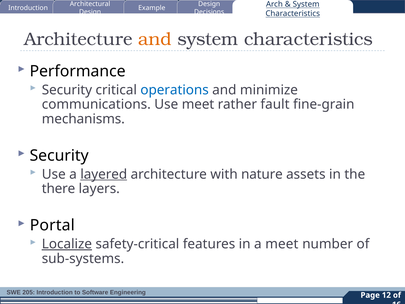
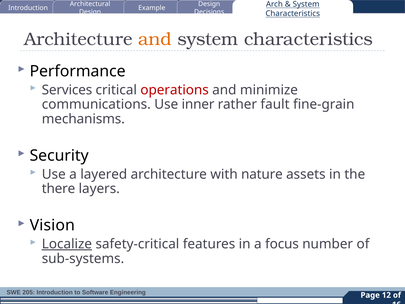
Security: Security -> Services (67, 90)
operations colour: blue -> red (175, 90)
Use meet: meet -> inner (198, 104)
layered underline: present -> none (104, 174)
Portal: Portal -> Vision (52, 225)
a meet: meet -> focus (282, 244)
